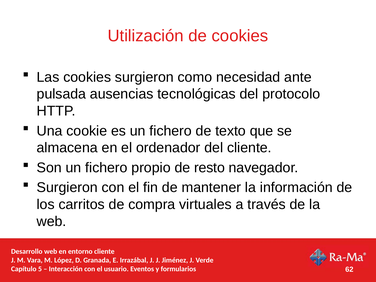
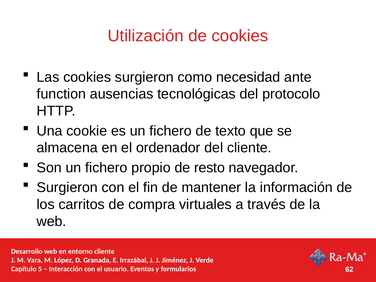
pulsada: pulsada -> function (61, 94)
